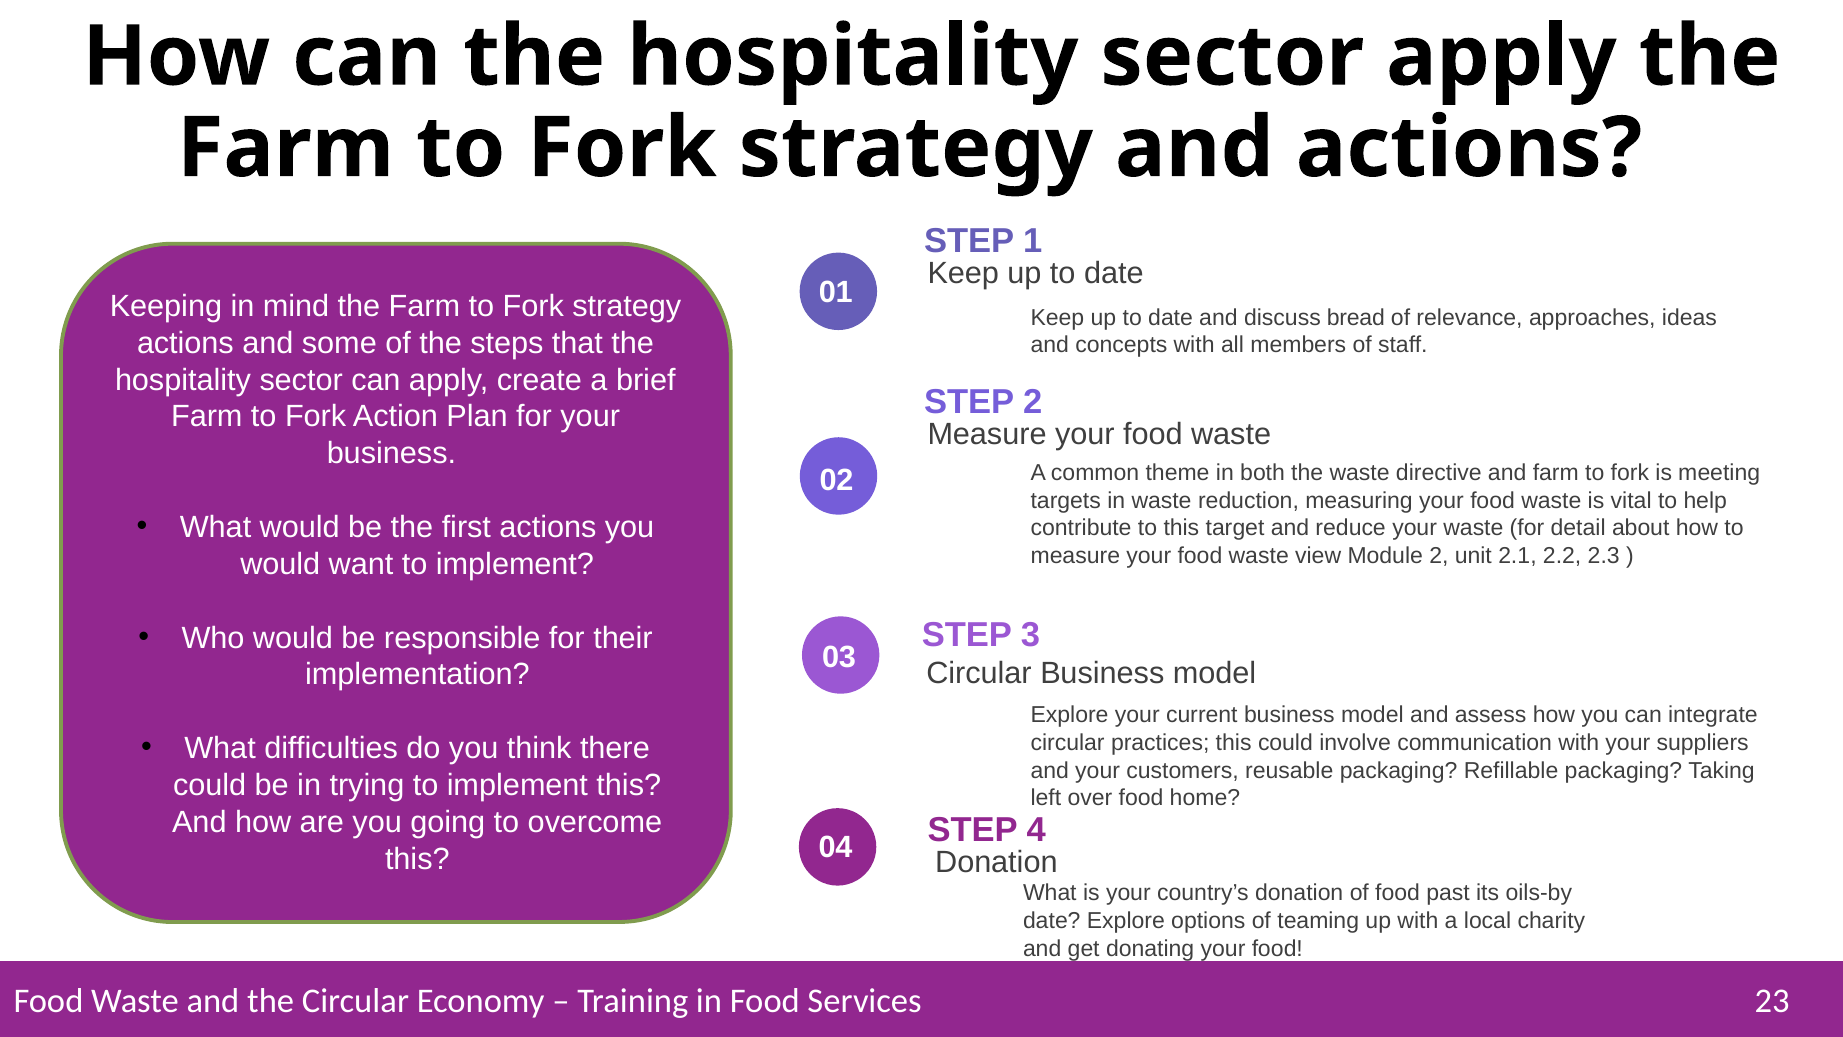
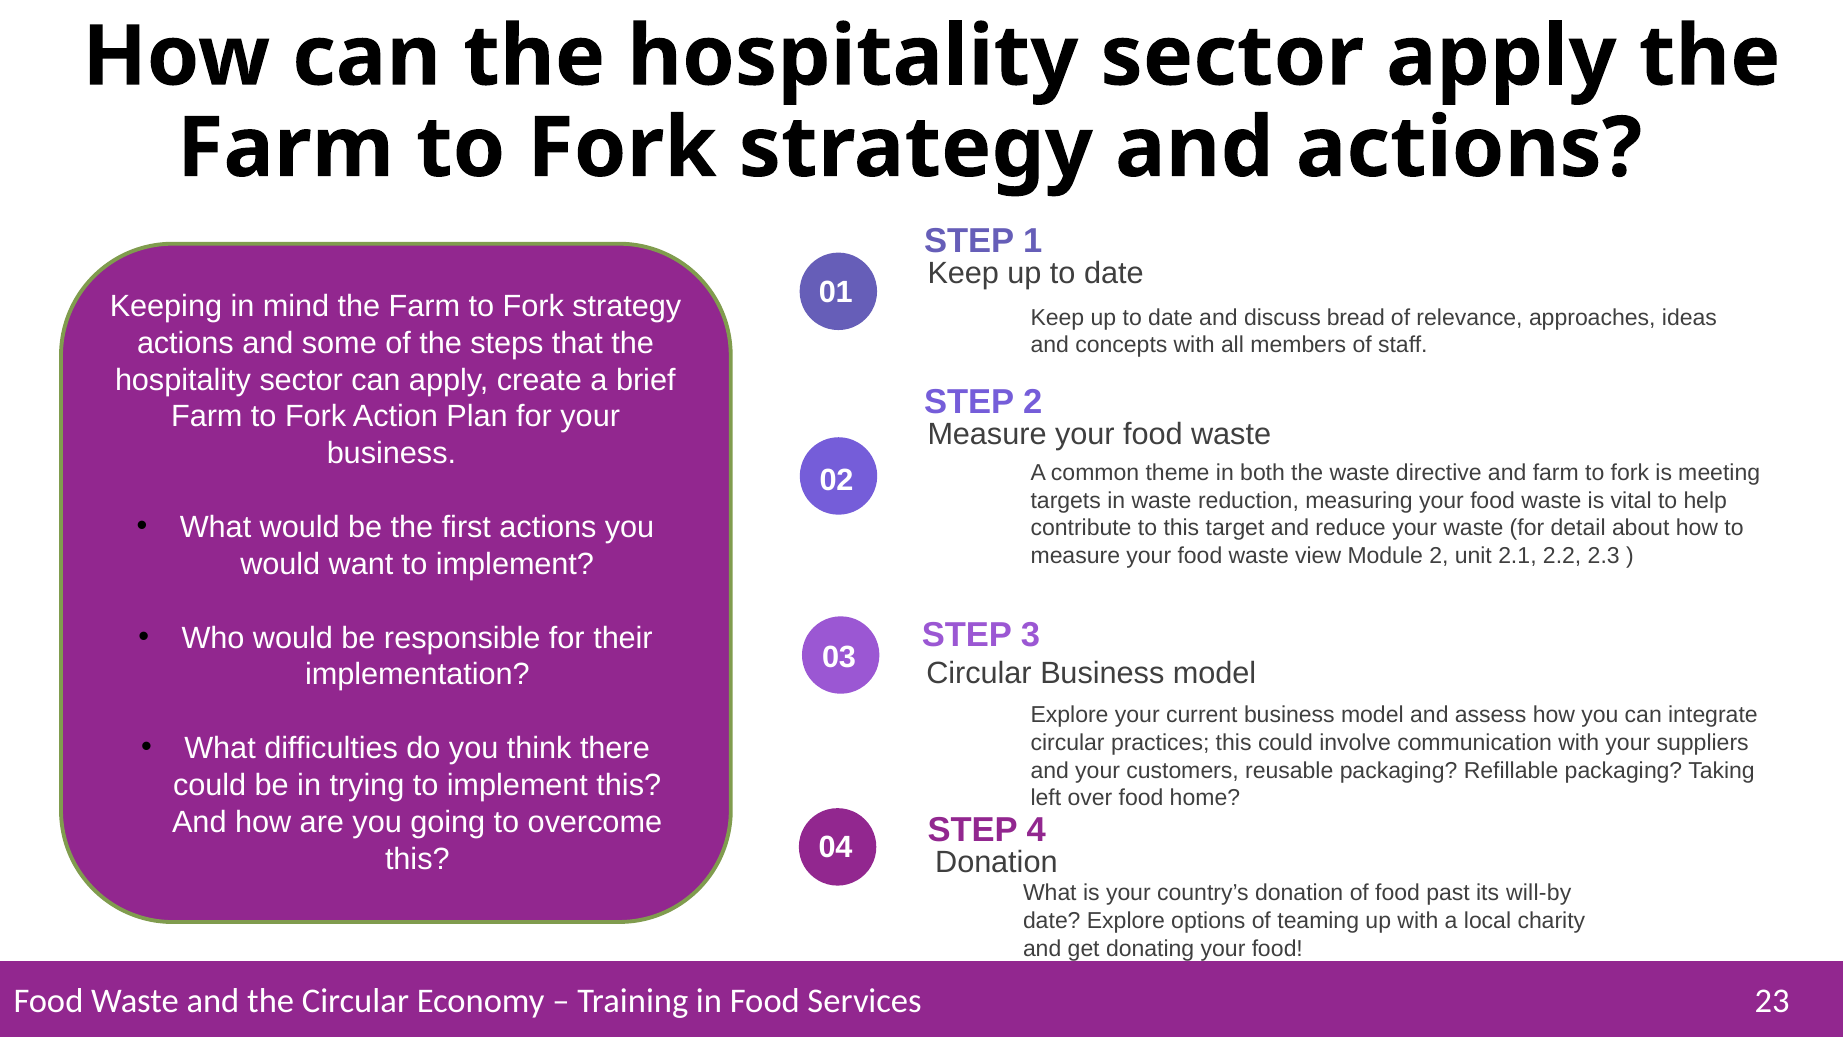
oils-by: oils-by -> will-by (1539, 893)
